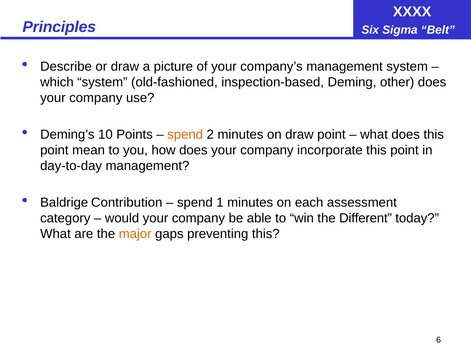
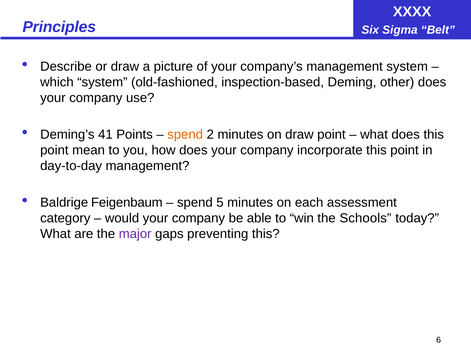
10: 10 -> 41 (105, 135)
Contribution: Contribution -> Feigenbaum (127, 203)
1: 1 -> 5 (220, 203)
Different: Different -> Schools (365, 218)
major colour: orange -> purple (135, 234)
